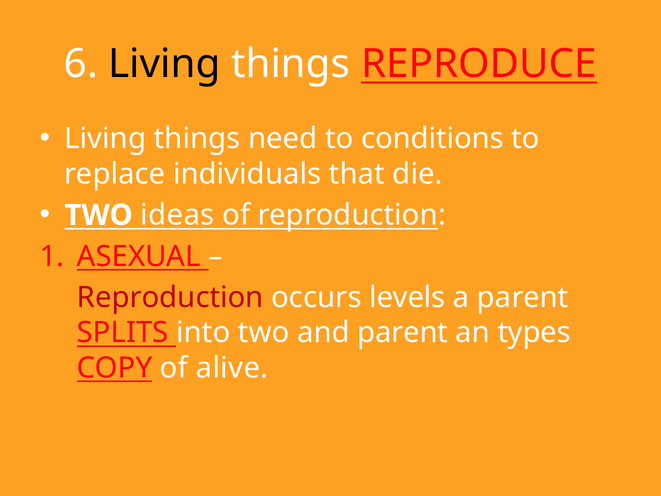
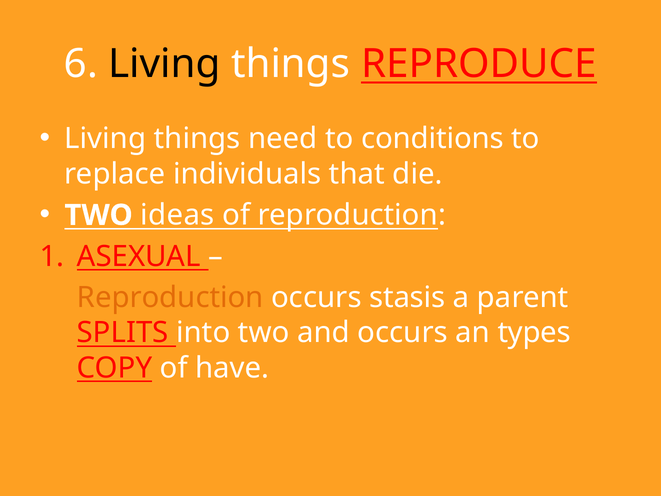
Reproduction colour: red -> orange (170, 297)
levels: levels -> stasis (407, 297)
and parent: parent -> occurs (403, 333)
alive: alive -> have (232, 368)
